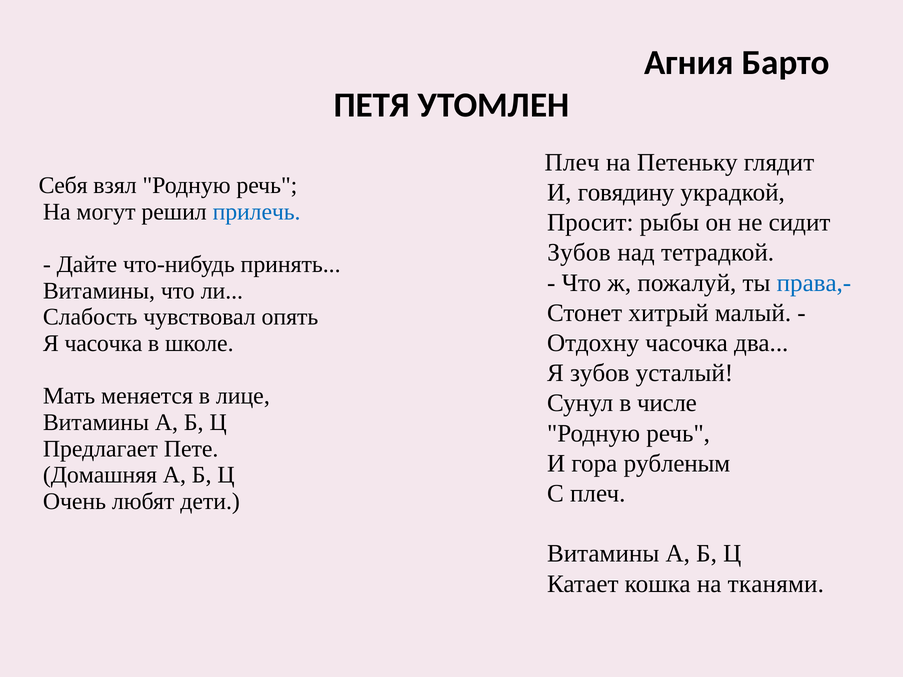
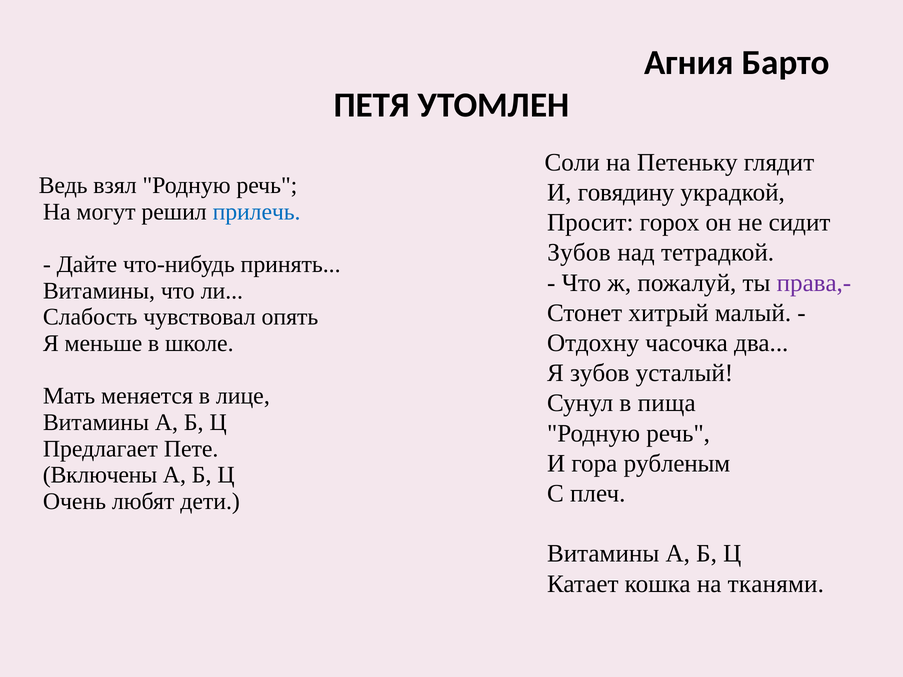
Плеч: Плеч -> Соли (572, 162)
Себя: Себя -> Ведь (63, 186)
рыбы: рыбы -> горох (670, 223)
права,- colour: blue -> purple (814, 283)
Я часочка: часочка -> меньше (103, 344)
числе: числе -> пища (667, 403)
Домашняя: Домашняя -> Включены (100, 475)
